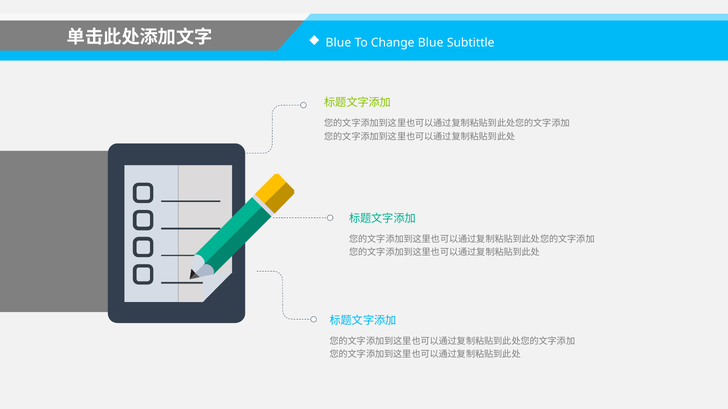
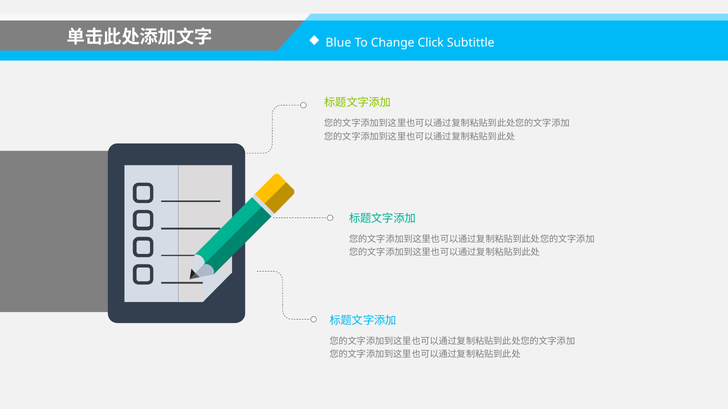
Change Blue: Blue -> Click (431, 43)
